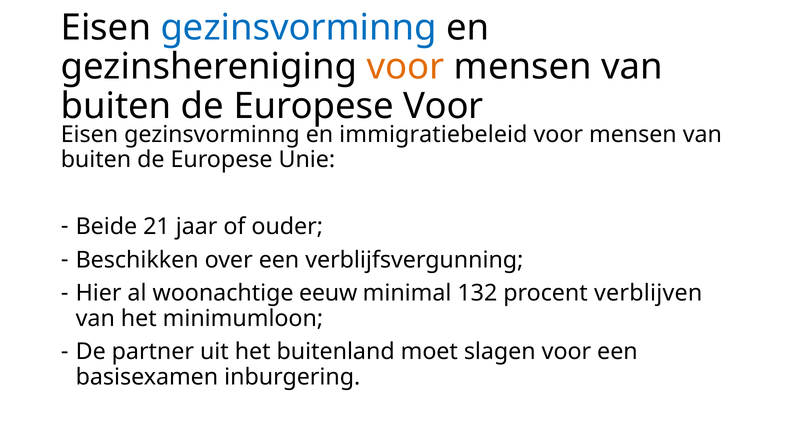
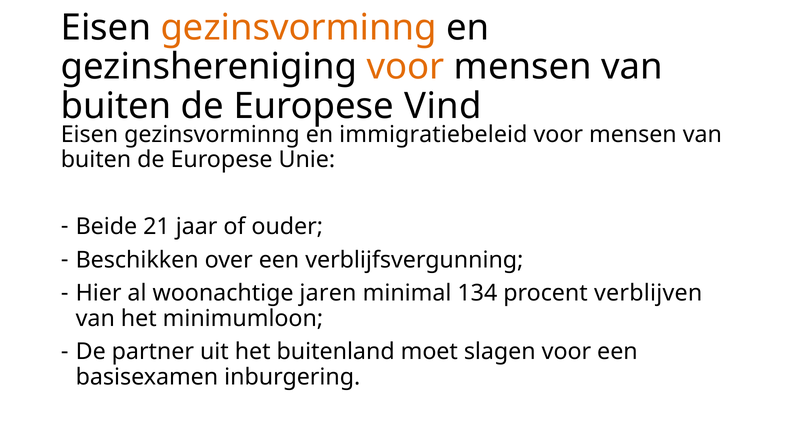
gezinsvorminng colour: blue -> orange (299, 28)
Europese Voor: Voor -> Vind (443, 106)
eeuw: eeuw -> jaren (328, 294)
132: 132 -> 134 (477, 294)
